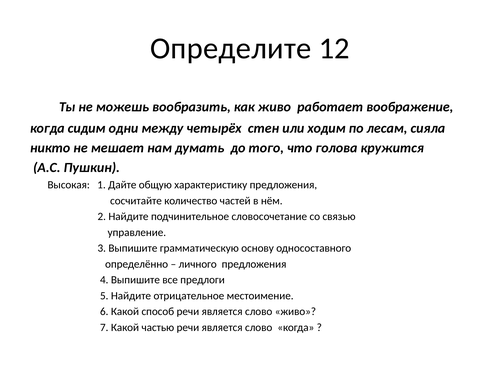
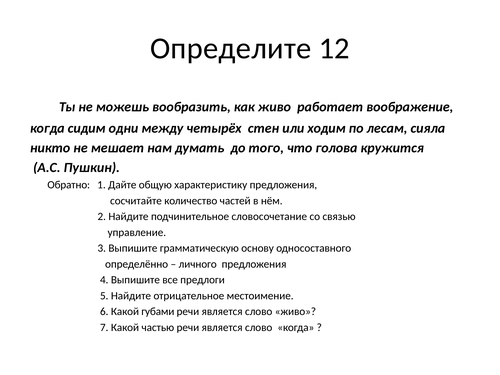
Высокая: Высокая -> Обратно (69, 185)
способ: способ -> губами (158, 312)
